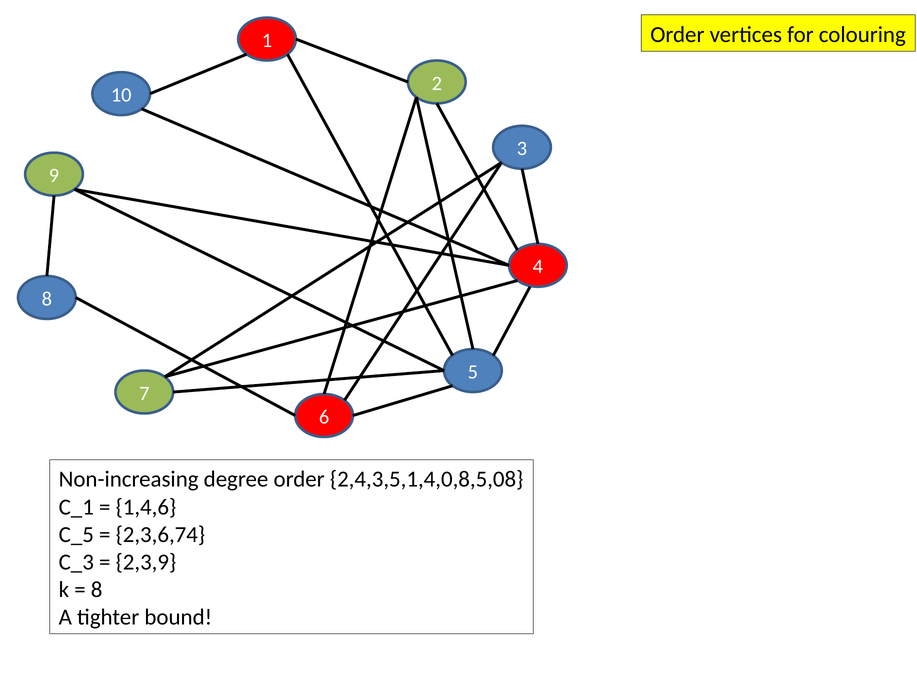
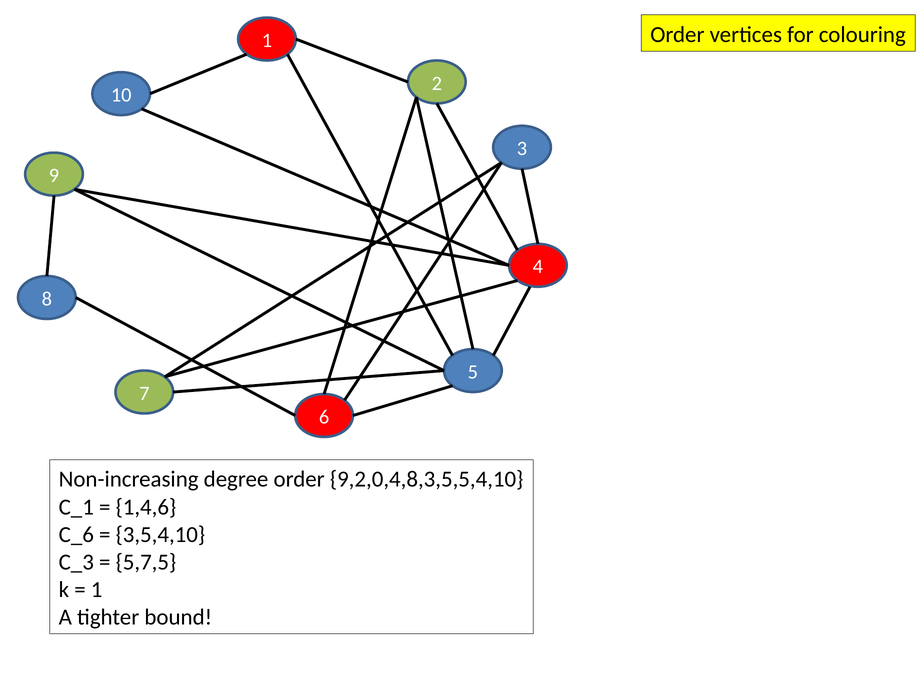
2,4,3,5,1,4,0,8,5,08: 2,4,3,5,1,4,0,8,5,08 -> 9,2,0,4,8,3,5,5,4,10 (427, 479)
C_5: C_5 -> C_6 (76, 534)
2,3,6,74: 2,3,6,74 -> 3,5,4,10 (160, 534)
2,3,9: 2,3,9 -> 5,7,5 (146, 562)
8: 8 -> 1 (97, 589)
